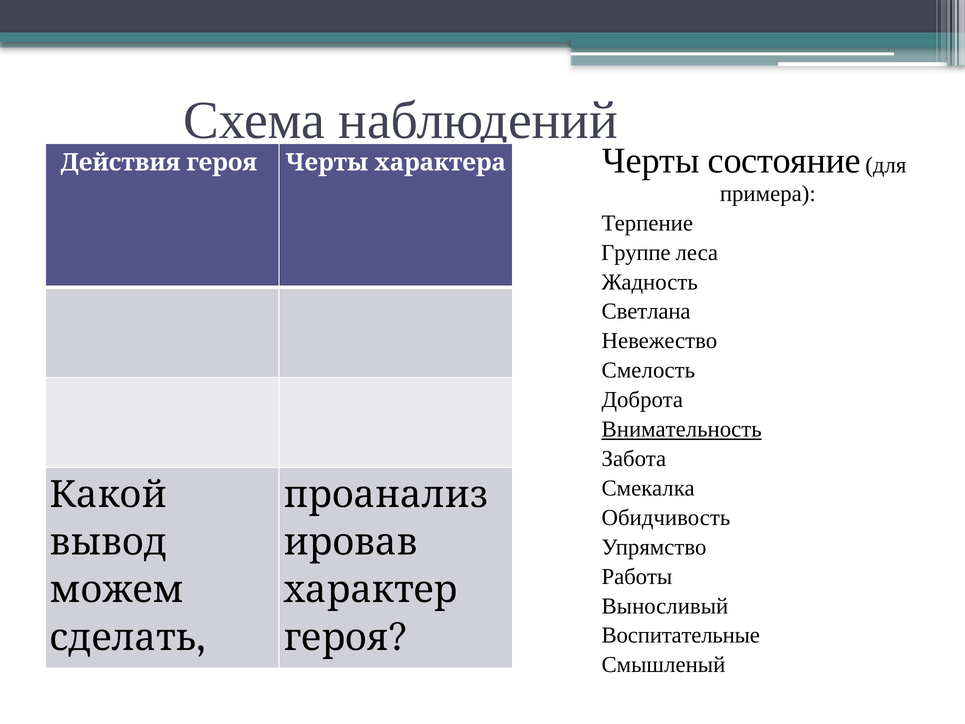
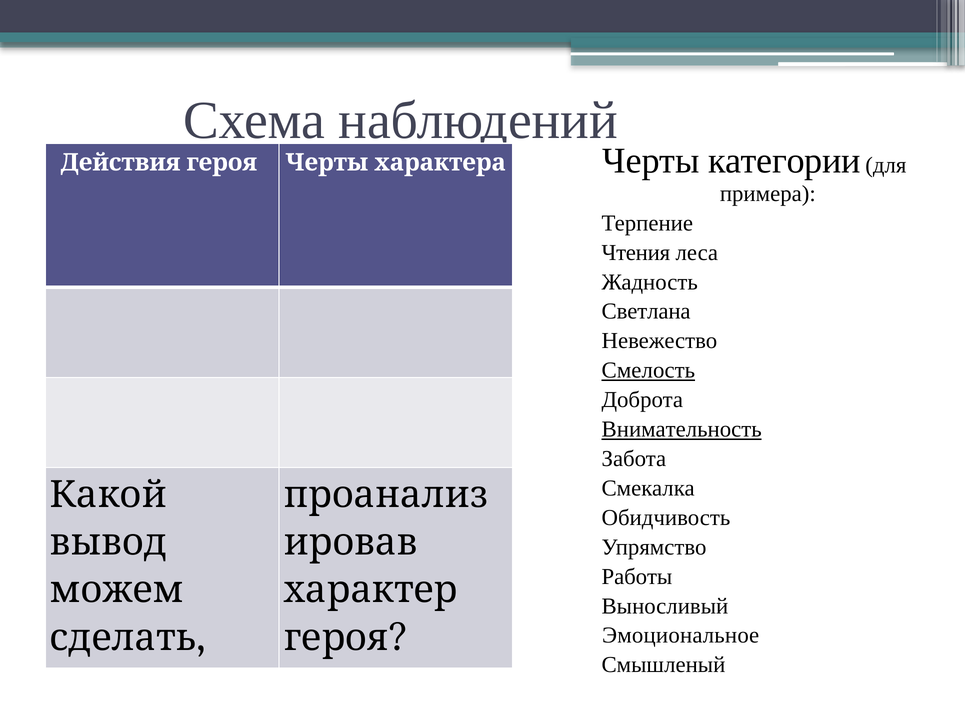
состояние: состояние -> категории (784, 161)
Группе: Группе -> Чтения (636, 252)
Смелость underline: none -> present (648, 370)
Воспитательные: Воспитательные -> Эмоциональное (681, 635)
